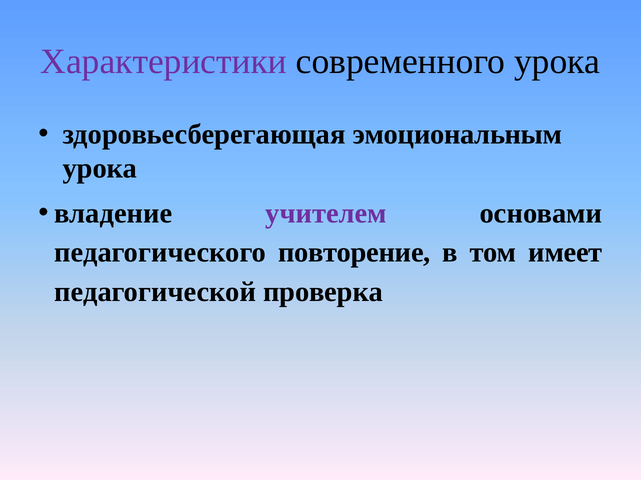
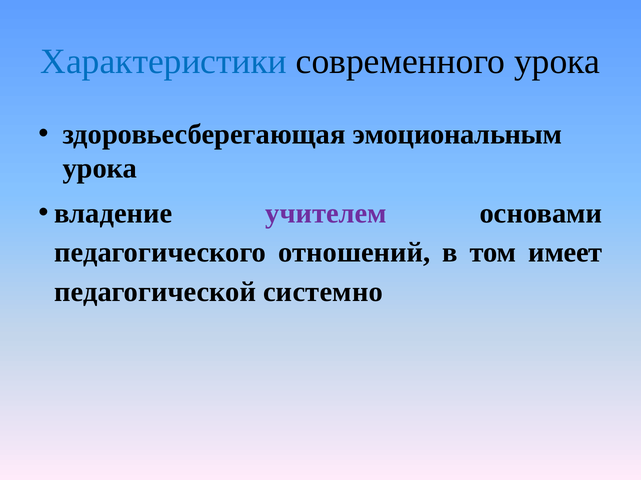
Характеристики colour: purple -> blue (164, 62)
повторение: повторение -> отношений (354, 253)
проверка: проверка -> системно (323, 292)
